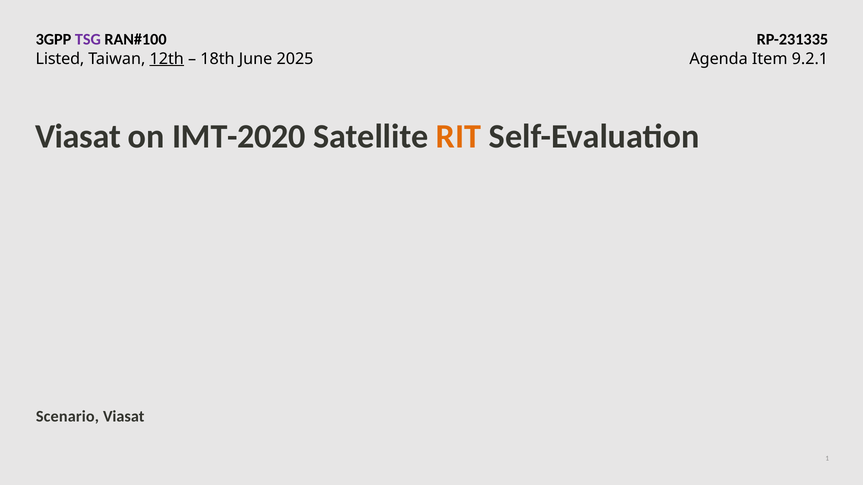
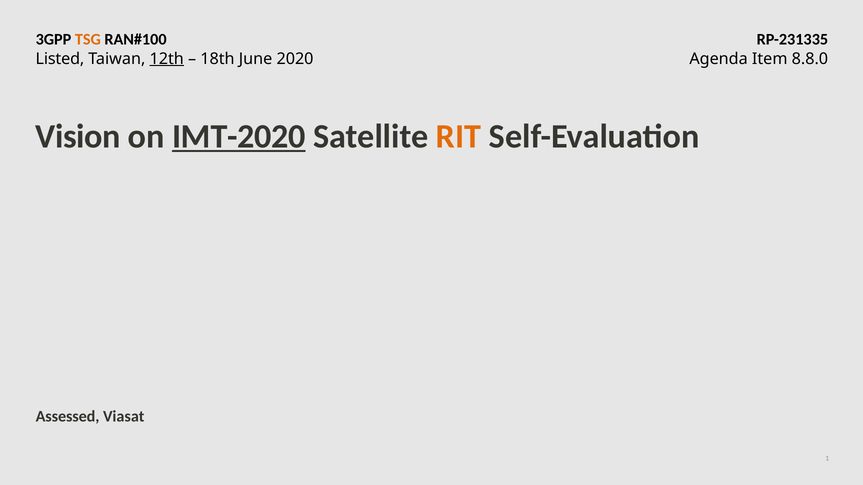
TSG colour: purple -> orange (88, 39)
2025: 2025 -> 2020 (295, 59)
9.2.1: 9.2.1 -> 8.8.0 (810, 59)
Viasat: Viasat -> Vision (78, 136)
IMT-2020 underline: none -> present (239, 136)
Scenario: Scenario -> Assessed (68, 416)
